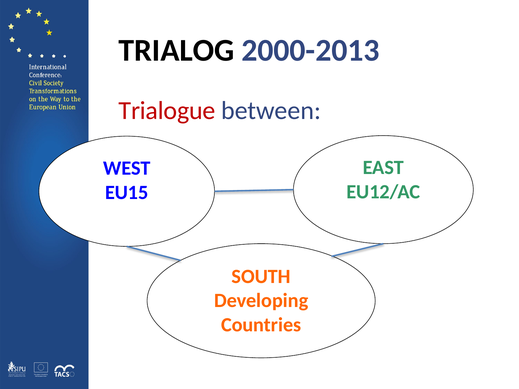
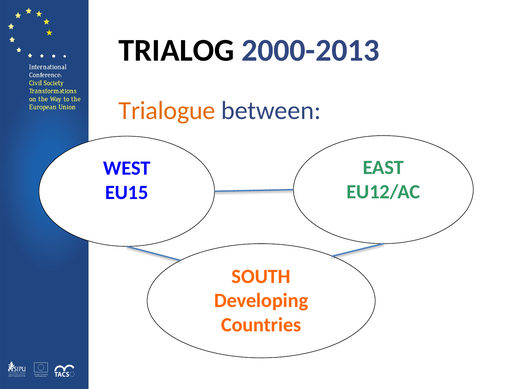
Trialogue colour: red -> orange (167, 111)
